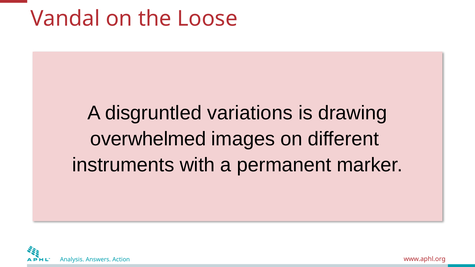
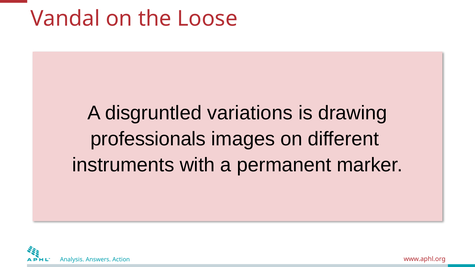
overwhelmed: overwhelmed -> professionals (148, 139)
